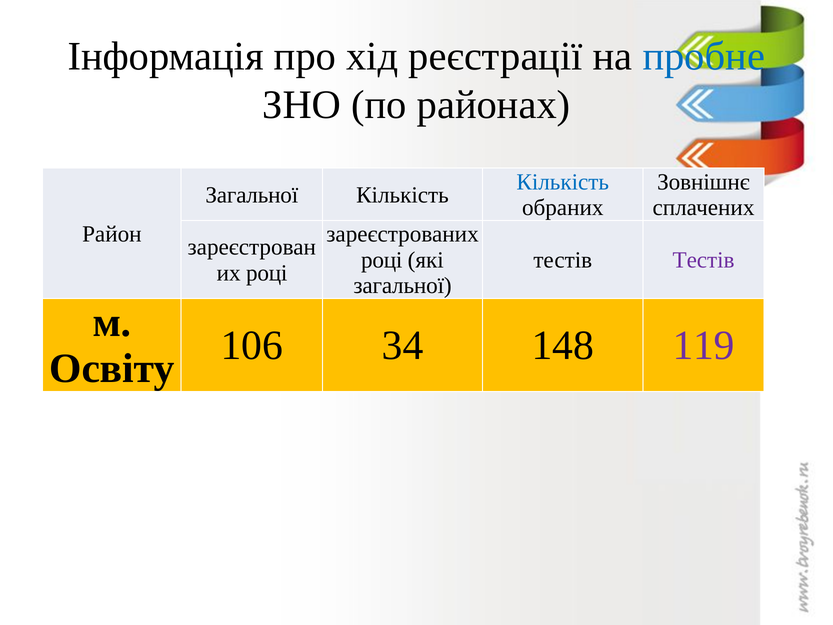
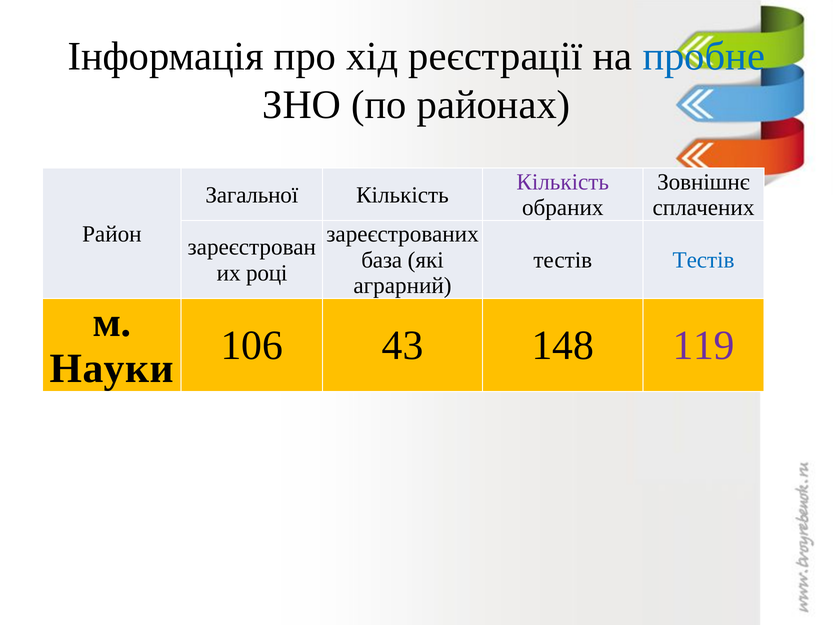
Кількість colour: blue -> purple (563, 182)
році: році -> база (382, 260)
Тестів colour: purple -> blue (704, 260)
загальної: загальної -> аграрний (402, 286)
34: 34 -> 43 (403, 345)
Освіту: Освіту -> Науки (112, 368)
